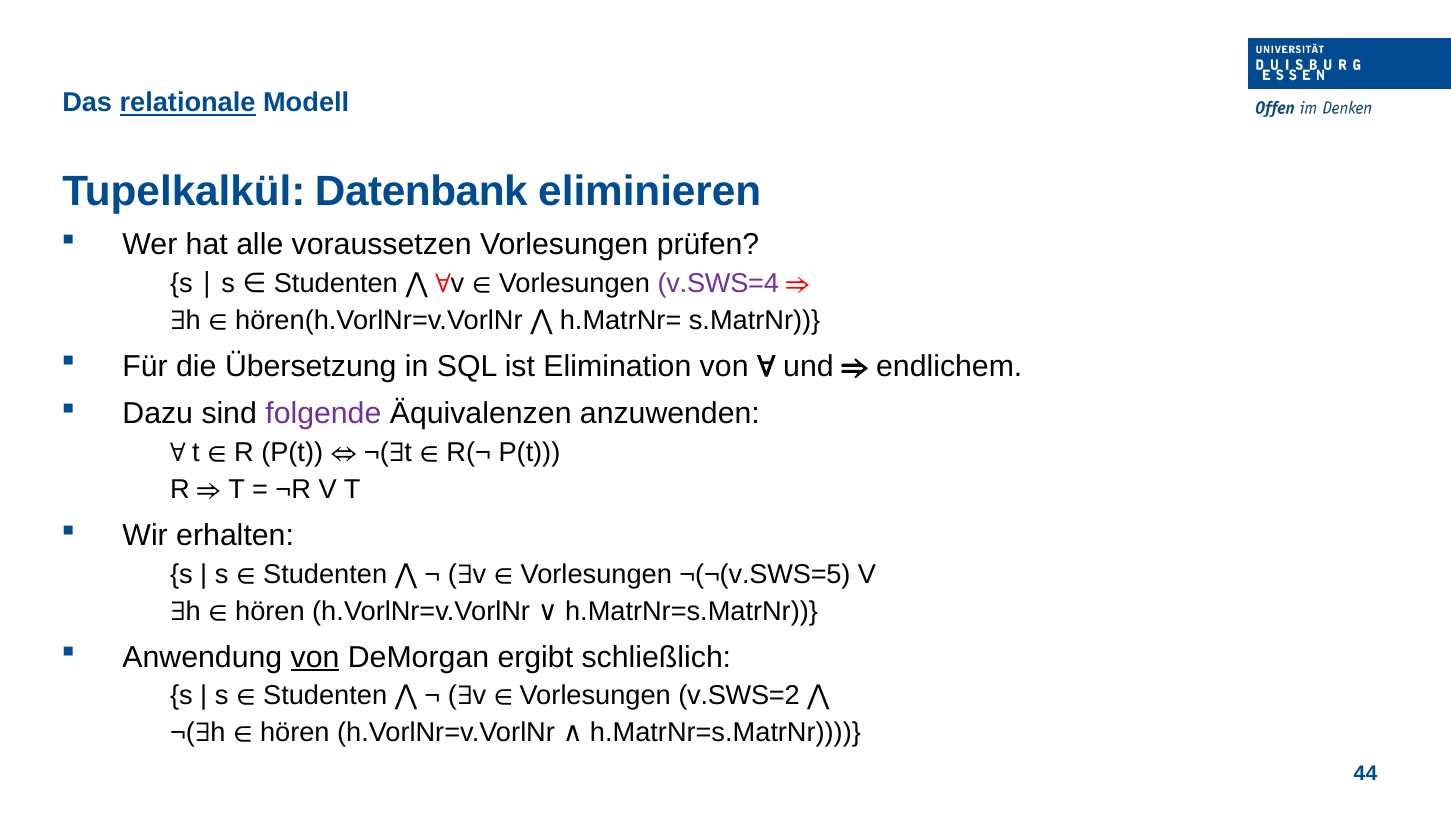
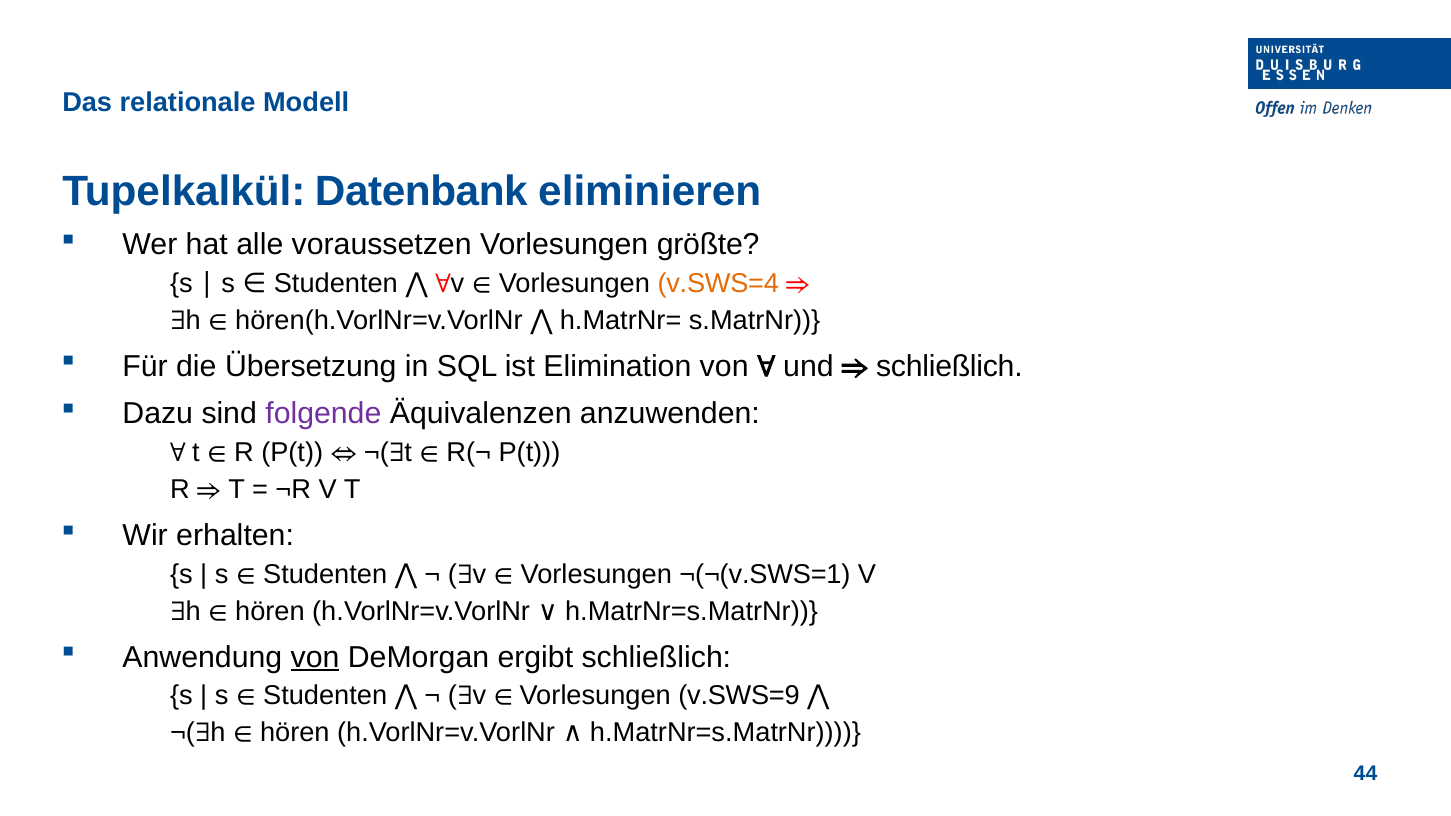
relationale underline: present -> none (188, 103)
prüfen: prüfen -> größte (708, 245)
v.SWS=4 colour: purple -> orange (718, 283)
endlichem: endlichem -> schließlich (949, 366)
¬(¬(v.SWS=5: ¬(¬(v.SWS=5 -> ¬(¬(v.SWS=1 (765, 574)
v.SWS=2: v.SWS=2 -> v.SWS=9 (739, 696)
